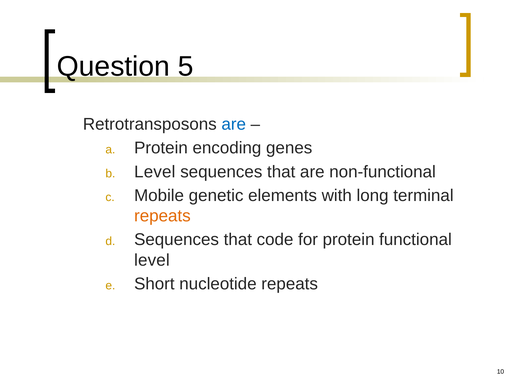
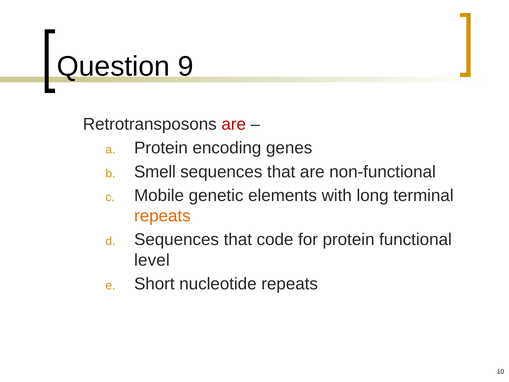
5: 5 -> 9 (186, 66)
are colour: blue -> red (234, 124)
Level: Level -> Smell (155, 172)
